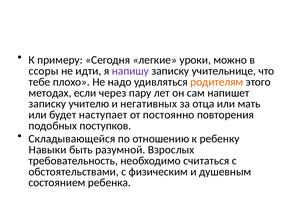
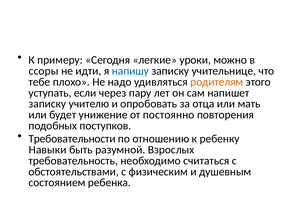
напишу colour: purple -> blue (130, 71)
методах: методах -> уступать (50, 93)
негативных: негативных -> опробовать (149, 104)
наступает: наступает -> унижение (103, 115)
Складывающейся: Складывающейся -> Требовательности (72, 139)
